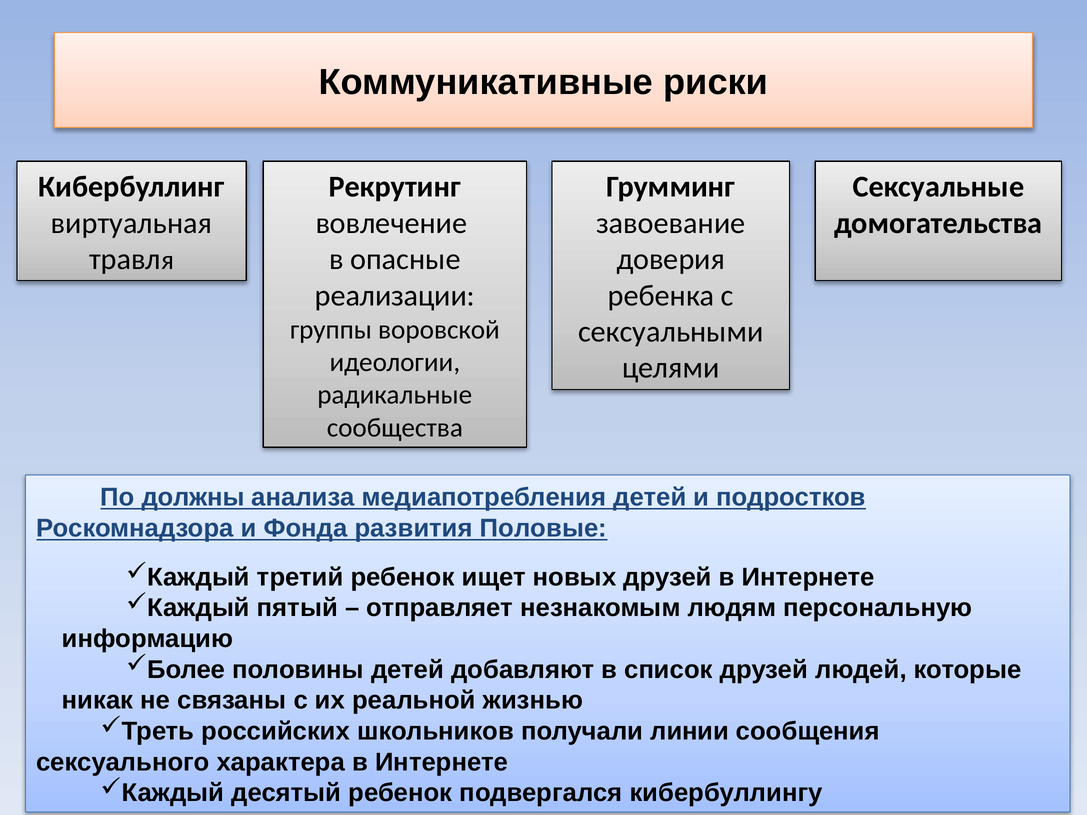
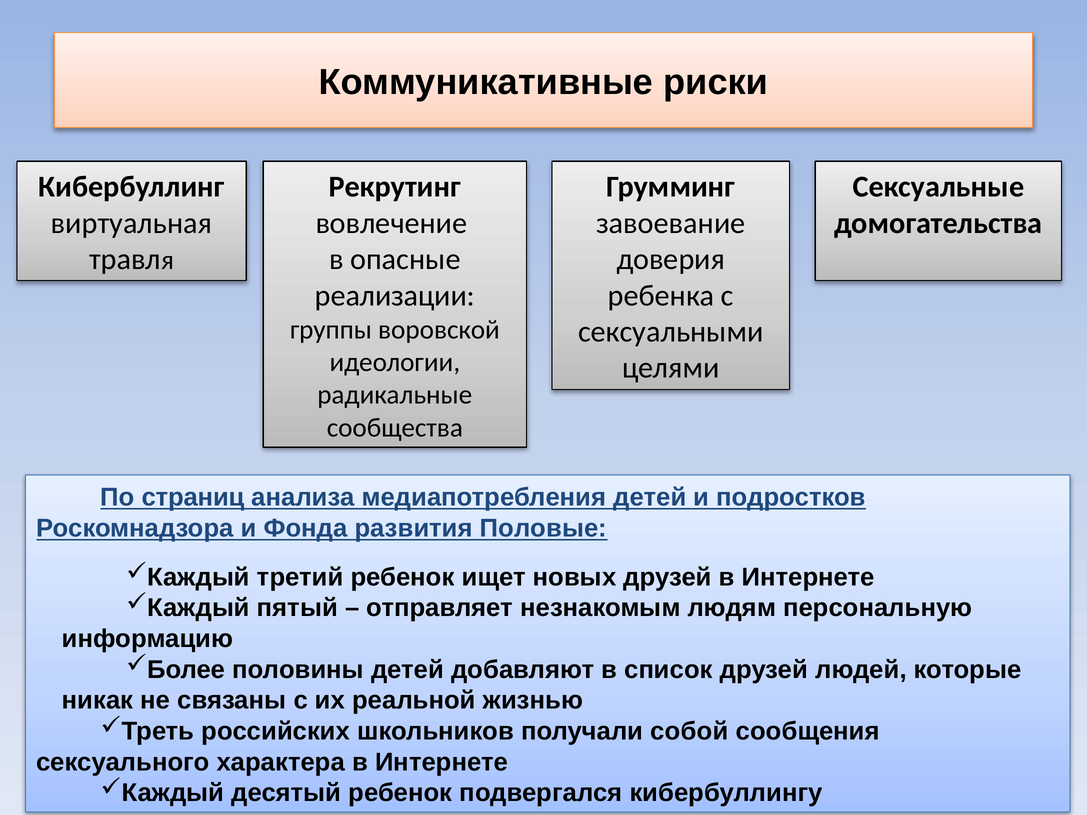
должны: должны -> страниц (193, 498)
линии: линии -> собой (689, 731)
